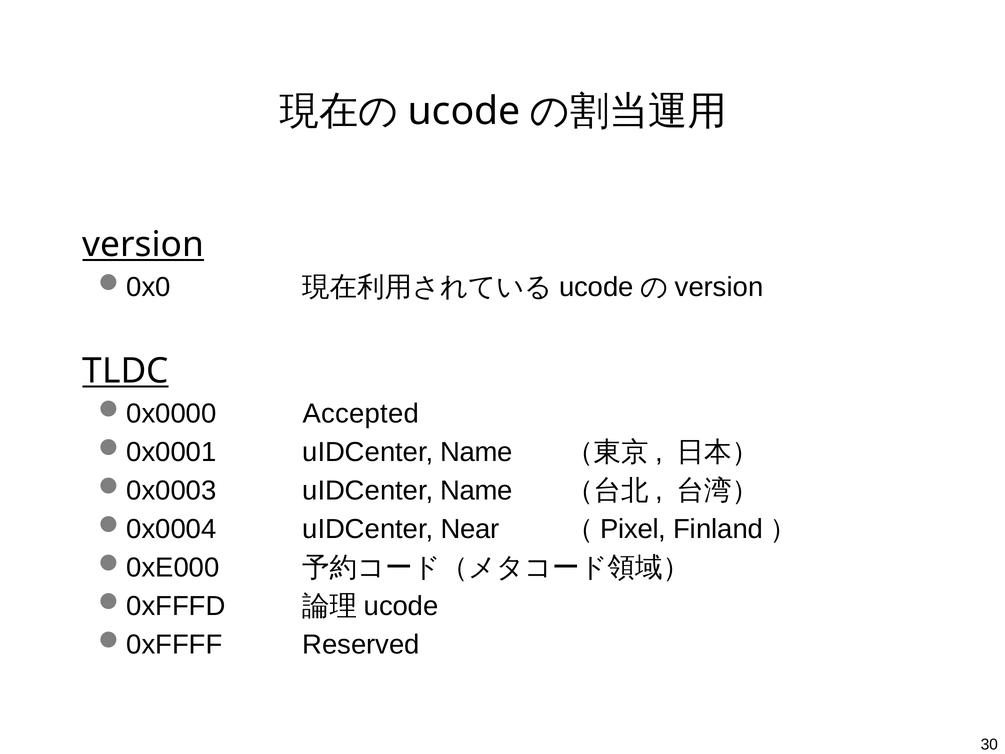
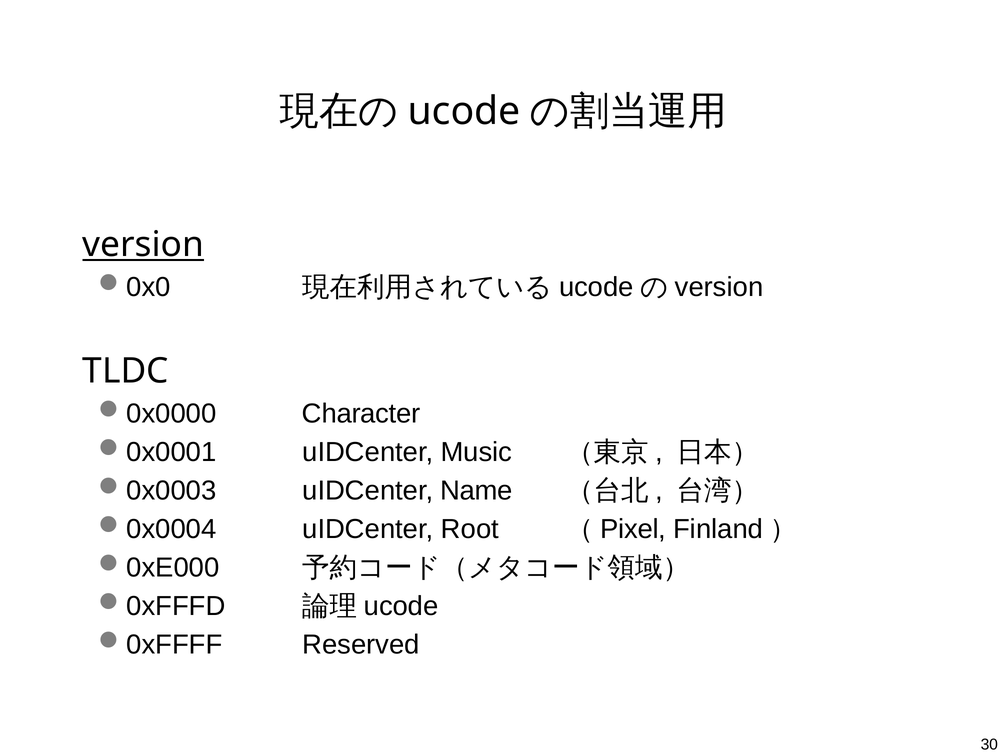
TLDC underline: present -> none (126, 371)
Accepted: Accepted -> Character (361, 414)
Name: Name -> Music (476, 452)
Near: Near -> Root (470, 529)
